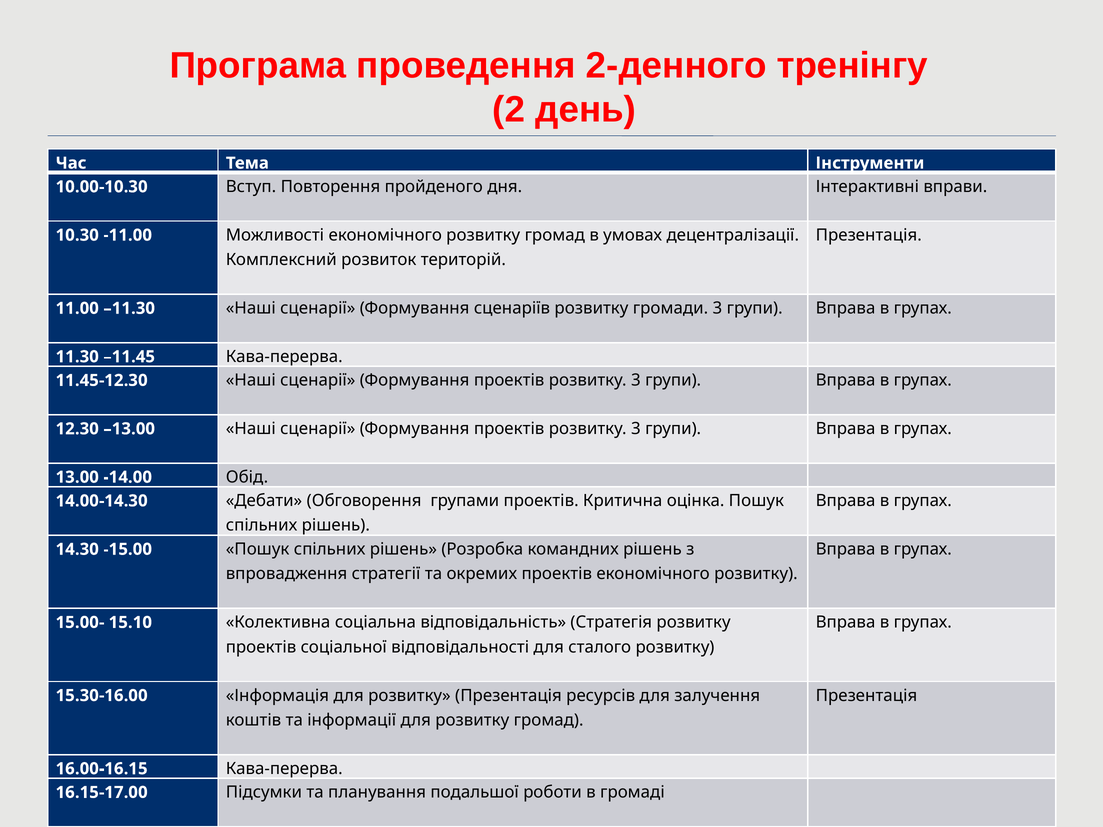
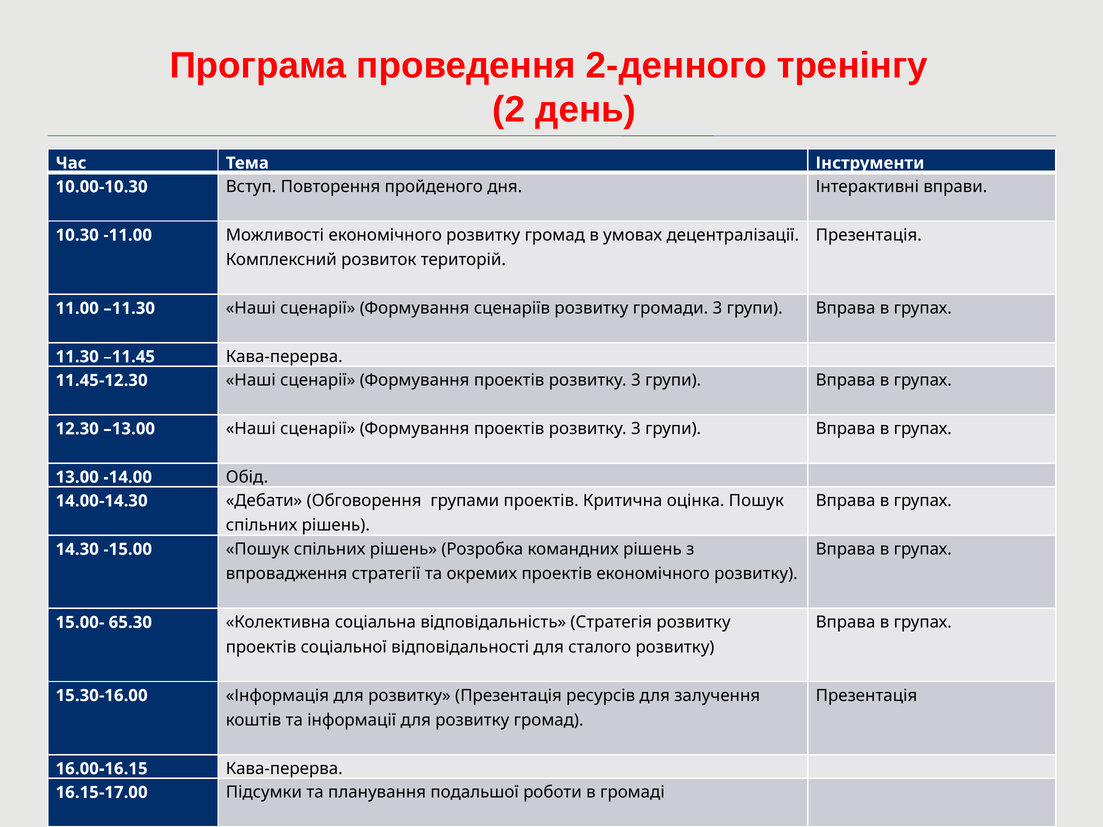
15.10: 15.10 -> 65.30 (130, 623)
